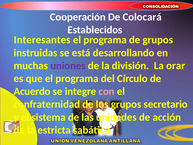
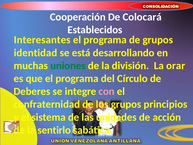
instruidas: instruidas -> identidad (36, 53)
uniones colour: purple -> green (68, 66)
Acuerdo: Acuerdo -> Deberes (32, 91)
secretario: secretario -> principios (166, 104)
estricta: estricta -> sentirlo (54, 130)
